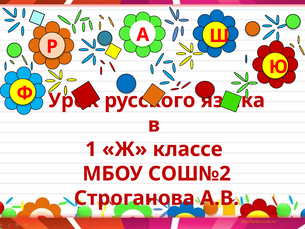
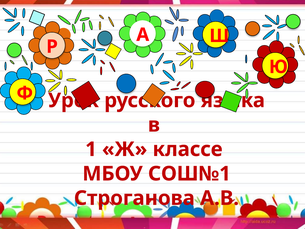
СОШ№2: СОШ№2 -> СОШ№1 (189, 174)
